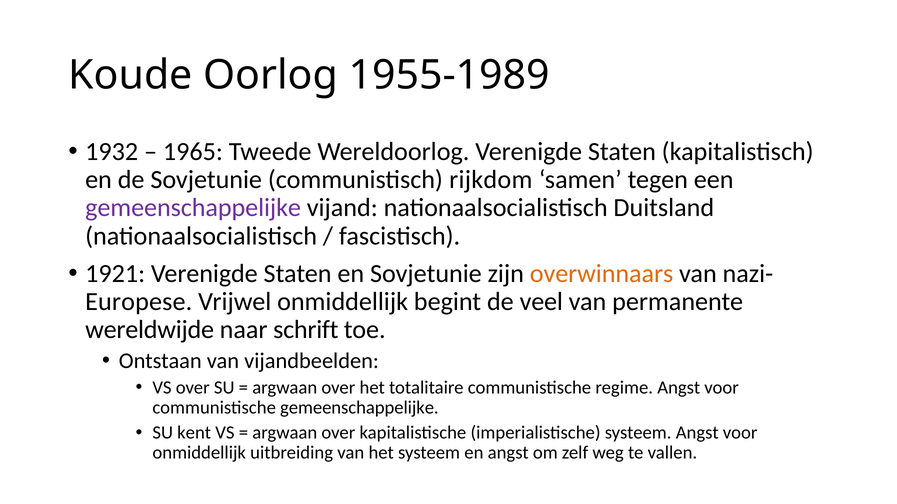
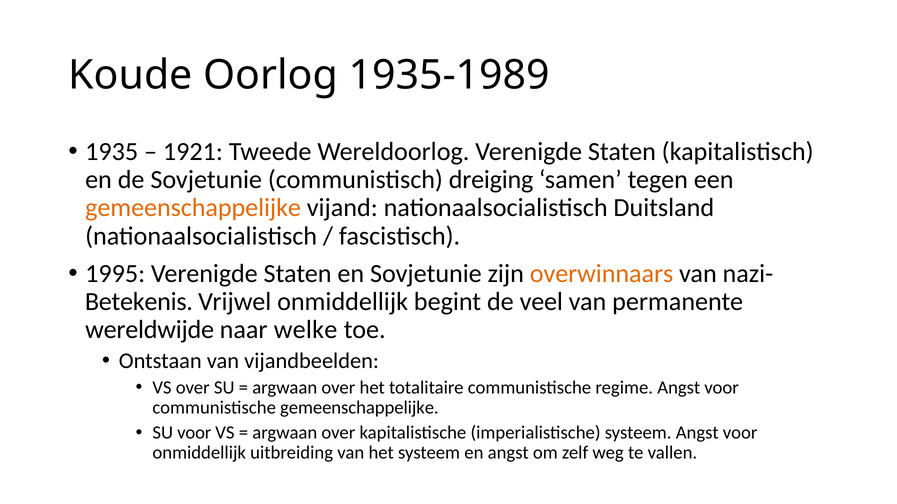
1955-1989: 1955-1989 -> 1935-1989 (449, 75)
1932: 1932 -> 1935 (112, 152)
1965: 1965 -> 1921 (193, 152)
rijkdom: rijkdom -> dreiging (491, 180)
gemeenschappelijke colour: purple -> orange (193, 208)
1921: 1921 -> 1995 (115, 274)
Europese: Europese -> Betekenis (139, 302)
schrift: schrift -> welke (306, 330)
SU kent: kent -> voor (194, 433)
